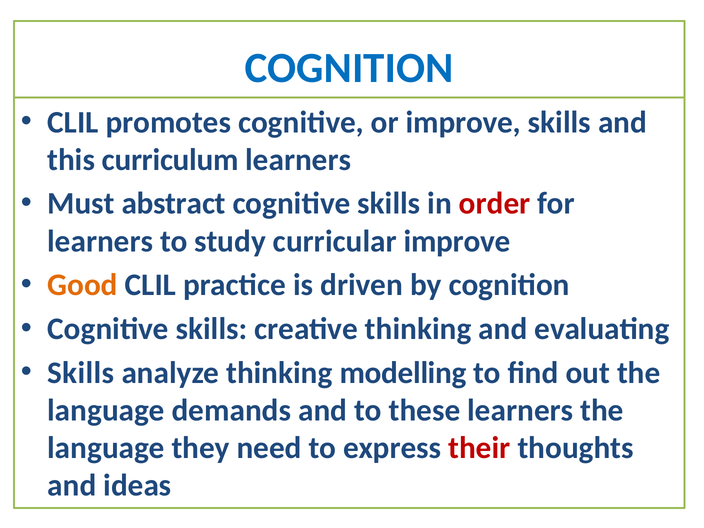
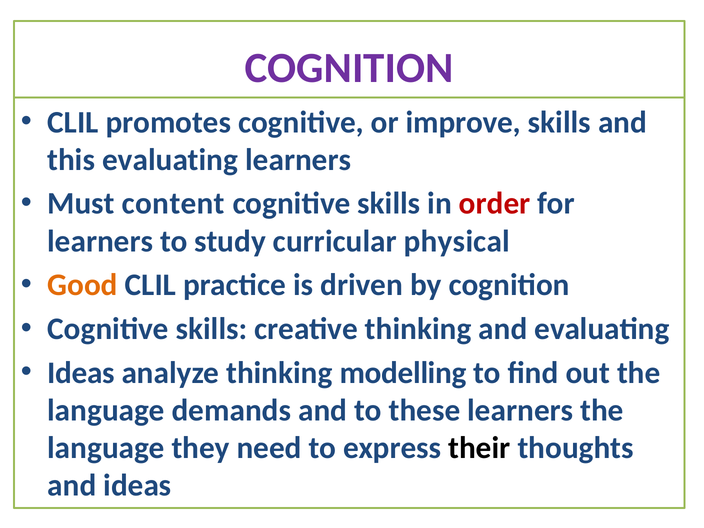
COGNITION colour: blue -> purple (349, 68)
this curriculum: curriculum -> evaluating (170, 160)
abstract: abstract -> content (173, 204)
curricular improve: improve -> physical (457, 241)
Skills: Skills -> Ideas (81, 373)
their colour: red -> black (479, 448)
